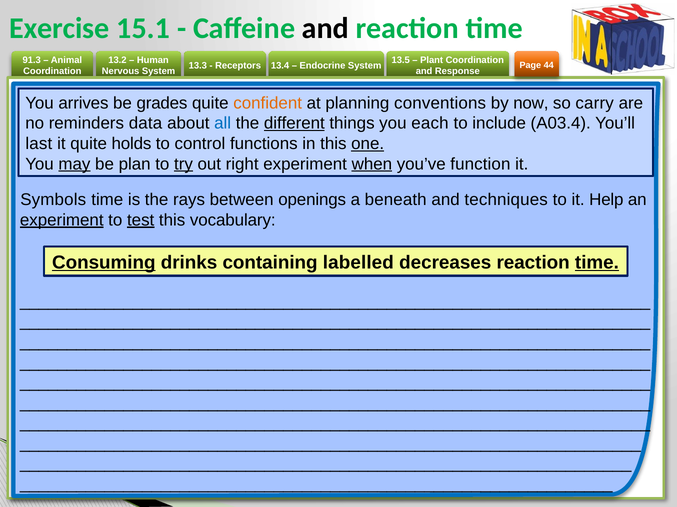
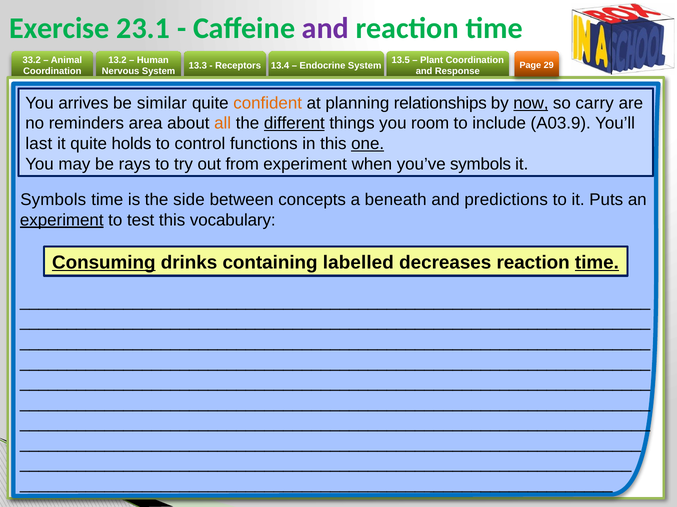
15.1: 15.1 -> 23.1 (143, 29)
and colour: black -> purple (325, 29)
91.3: 91.3 -> 33.2 (32, 60)
44: 44 -> 29 (549, 65)
grades: grades -> similar (162, 103)
conventions: conventions -> relationships (440, 103)
now underline: none -> present (531, 103)
data: data -> area (146, 124)
all colour: blue -> orange (223, 124)
each: each -> room (430, 124)
A03.4: A03.4 -> A03.9 (561, 124)
may underline: present -> none (74, 164)
plan: plan -> rays (135, 164)
try underline: present -> none (183, 164)
right: right -> from (242, 164)
when underline: present -> none (372, 164)
you’ve function: function -> symbols (481, 164)
rays: rays -> side (189, 200)
openings: openings -> concepts (312, 200)
techniques: techniques -> predictions (506, 200)
Help: Help -> Puts (606, 200)
test underline: present -> none (141, 220)
